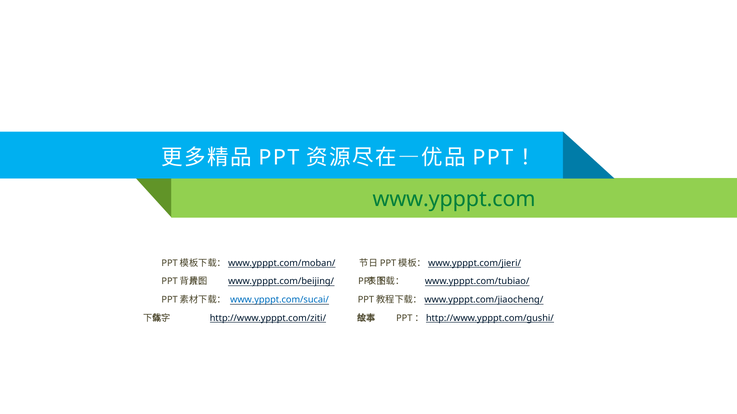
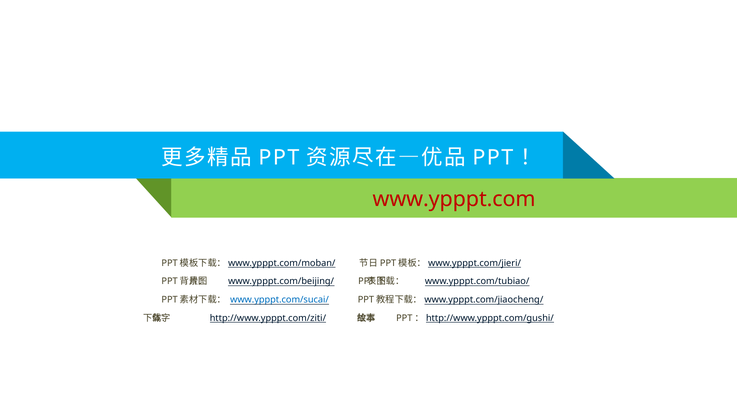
www.ypppt.com colour: green -> red (454, 200)
